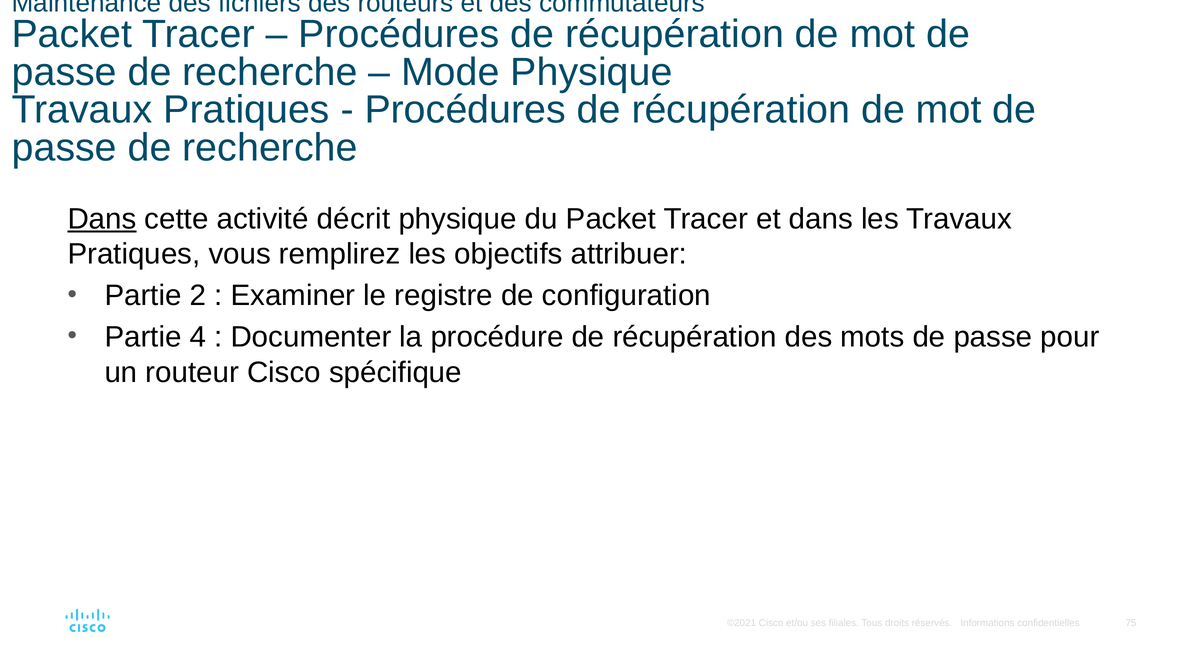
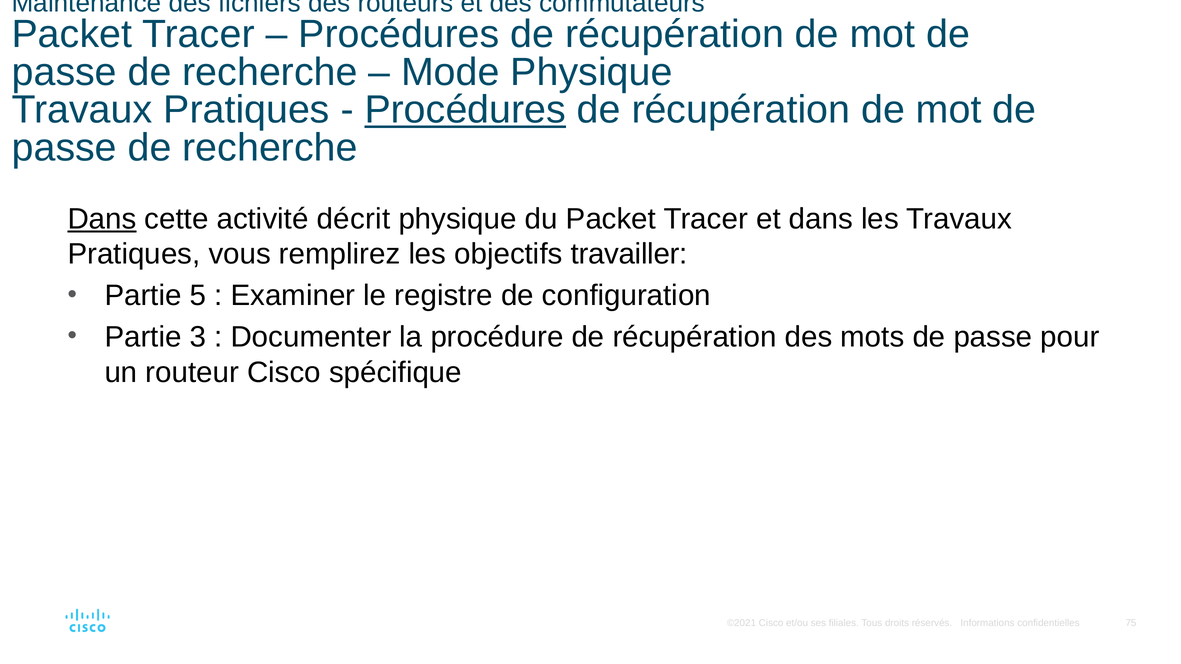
Procédures underline: none -> present (465, 110)
attribuer: attribuer -> travailler (629, 254)
2: 2 -> 5 (198, 296)
4: 4 -> 3 (198, 337)
